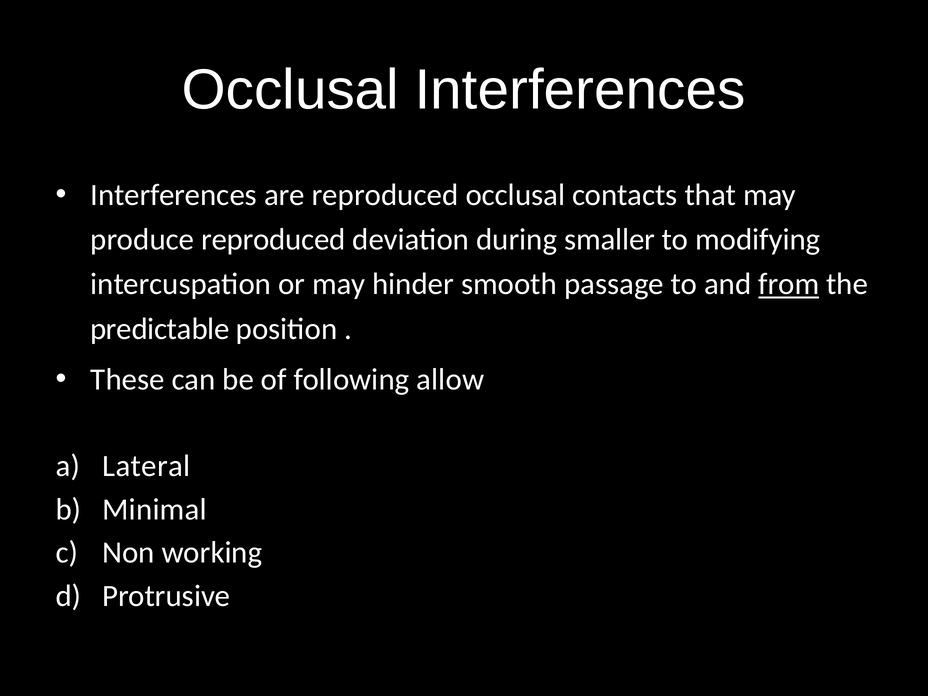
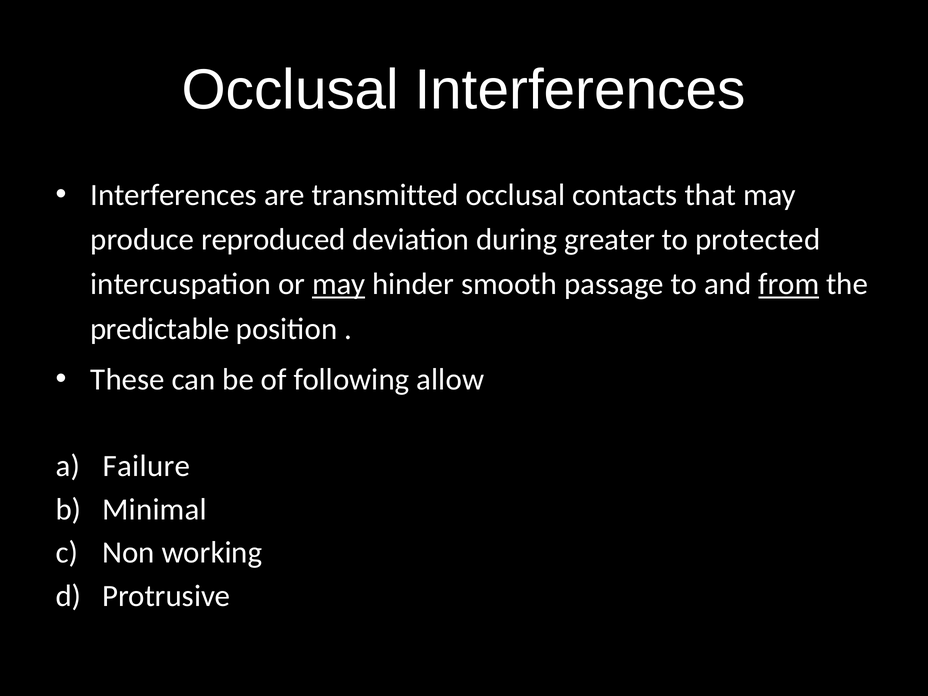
are reproduced: reproduced -> transmitted (385, 195)
smaller: smaller -> greater (610, 240)
modifying: modifying -> protected (758, 240)
may underline: none -> present (339, 284)
Lateral: Lateral -> Failure (146, 466)
